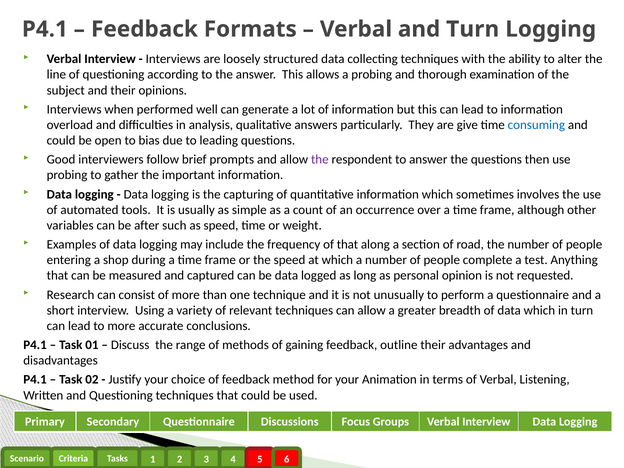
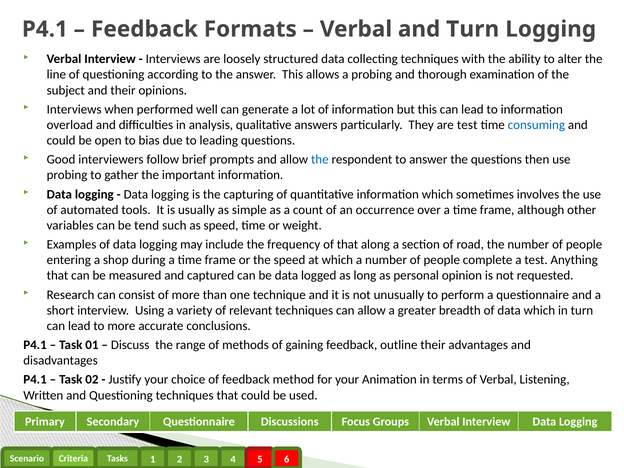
are give: give -> test (467, 125)
the colour: purple -> blue (320, 160)
after: after -> tend (147, 225)
